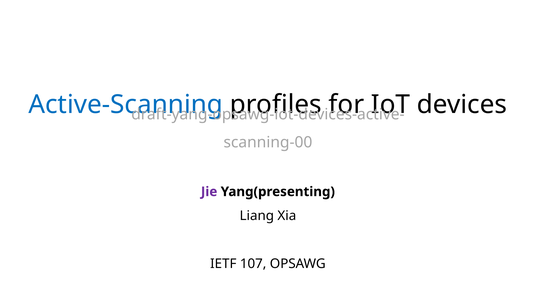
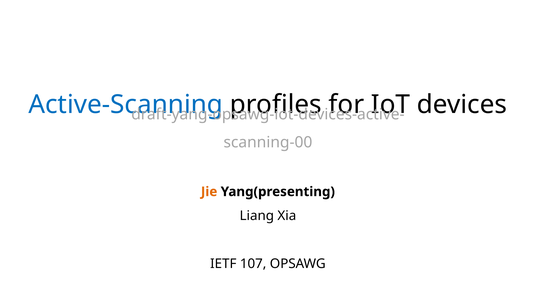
Jie colour: purple -> orange (209, 192)
